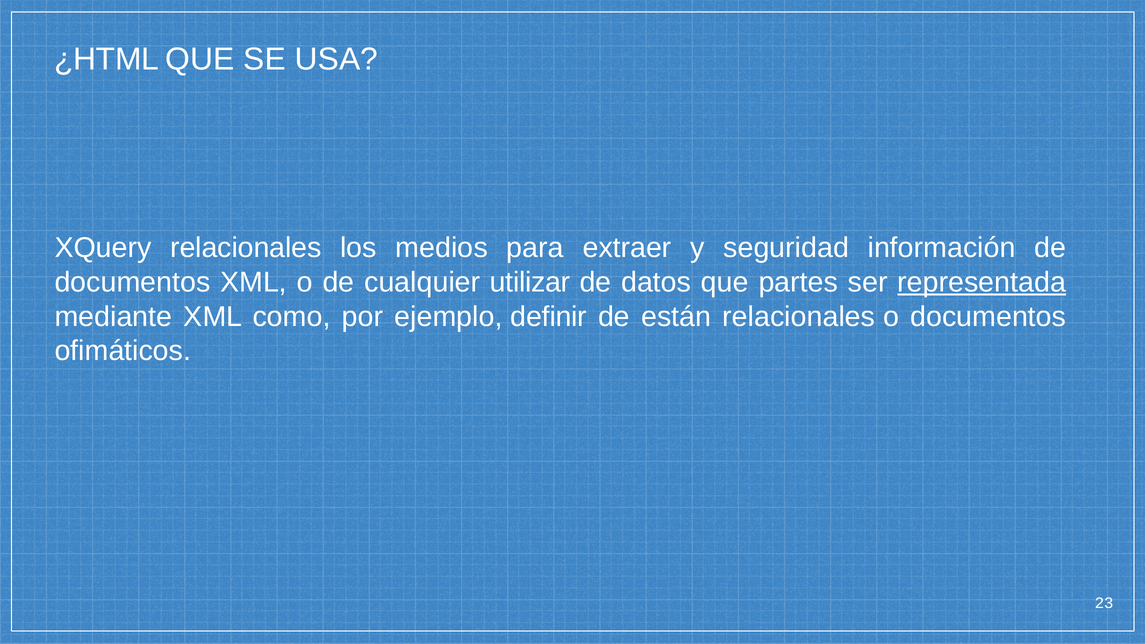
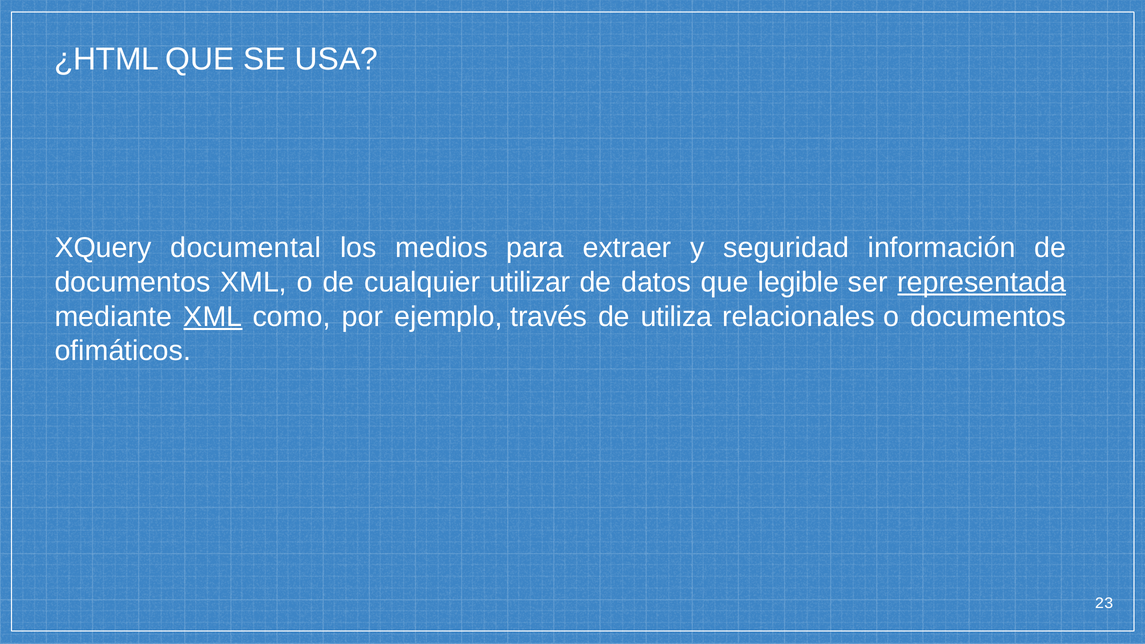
XQuery relacionales: relacionales -> documental (246, 248)
partes: partes -> legible (798, 282)
XML underline: none -> present (213, 317)
definir: definir -> través (549, 317)
están: están -> utiliza (676, 317)
